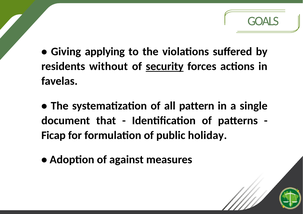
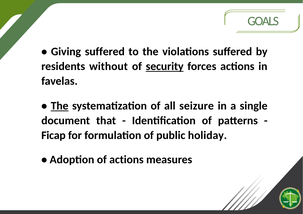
Giving applying: applying -> suffered (105, 52)
The underline: none -> present (60, 106)
pattern: pattern -> seizure (197, 106)
of against: against -> actions (126, 160)
